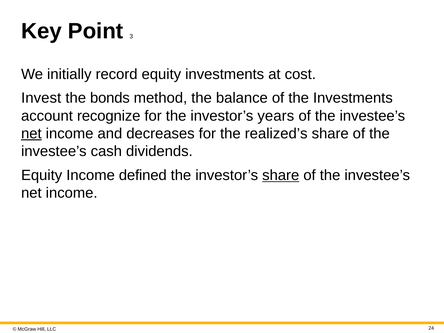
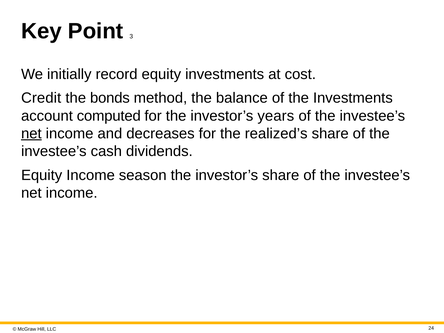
Invest: Invest -> Credit (41, 98)
recognize: recognize -> computed (109, 116)
defined: defined -> season (143, 175)
share underline: present -> none (281, 175)
